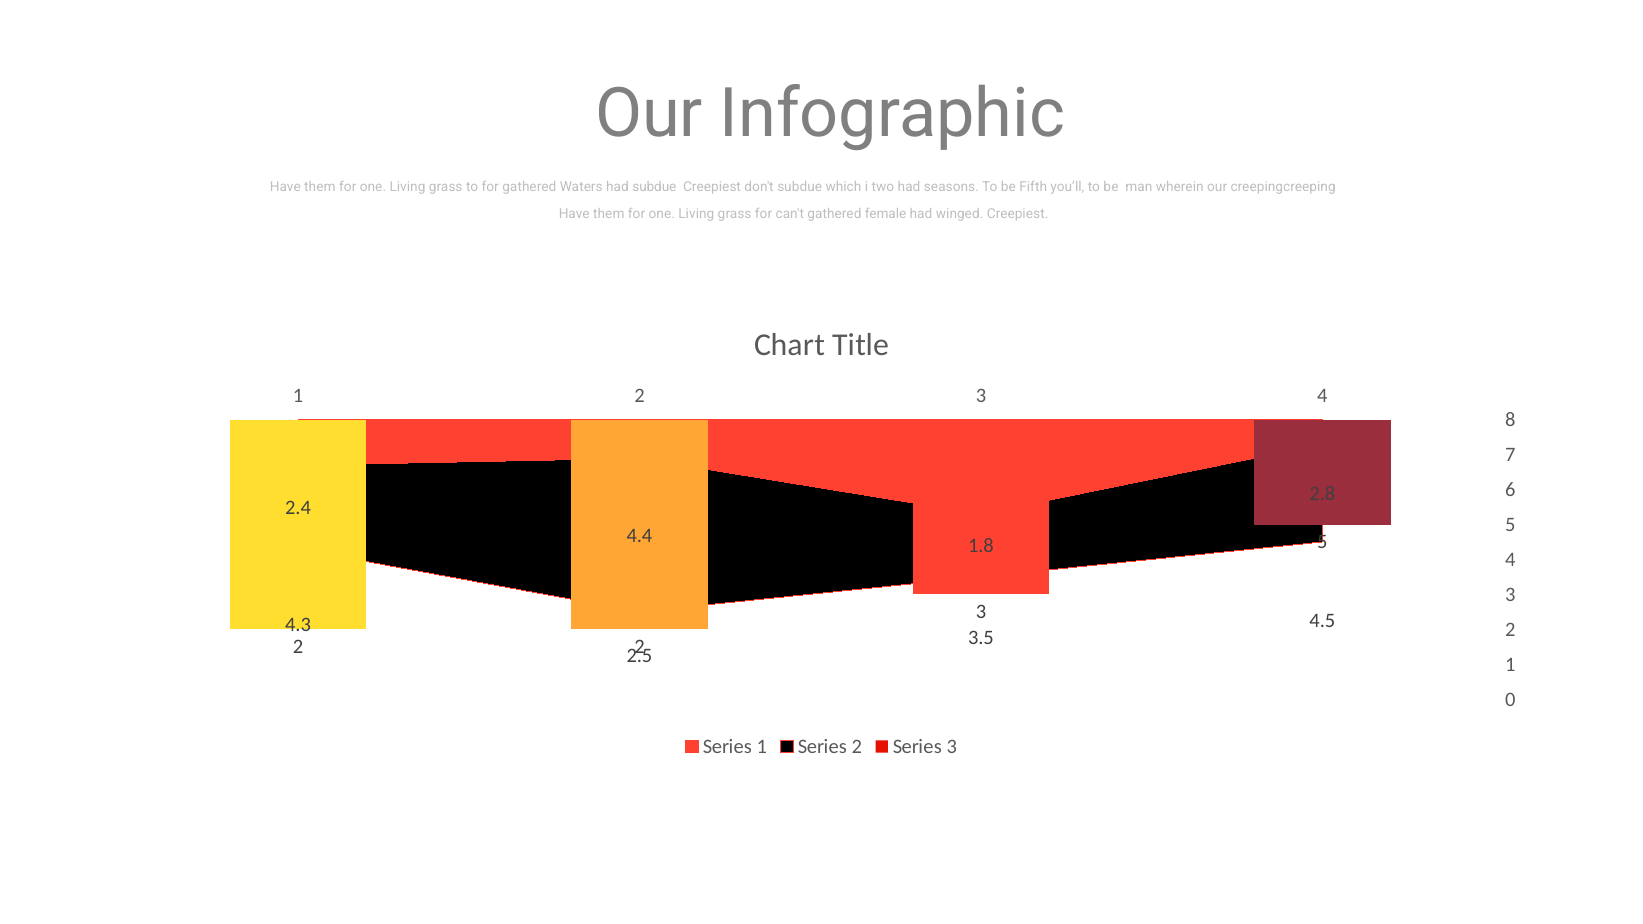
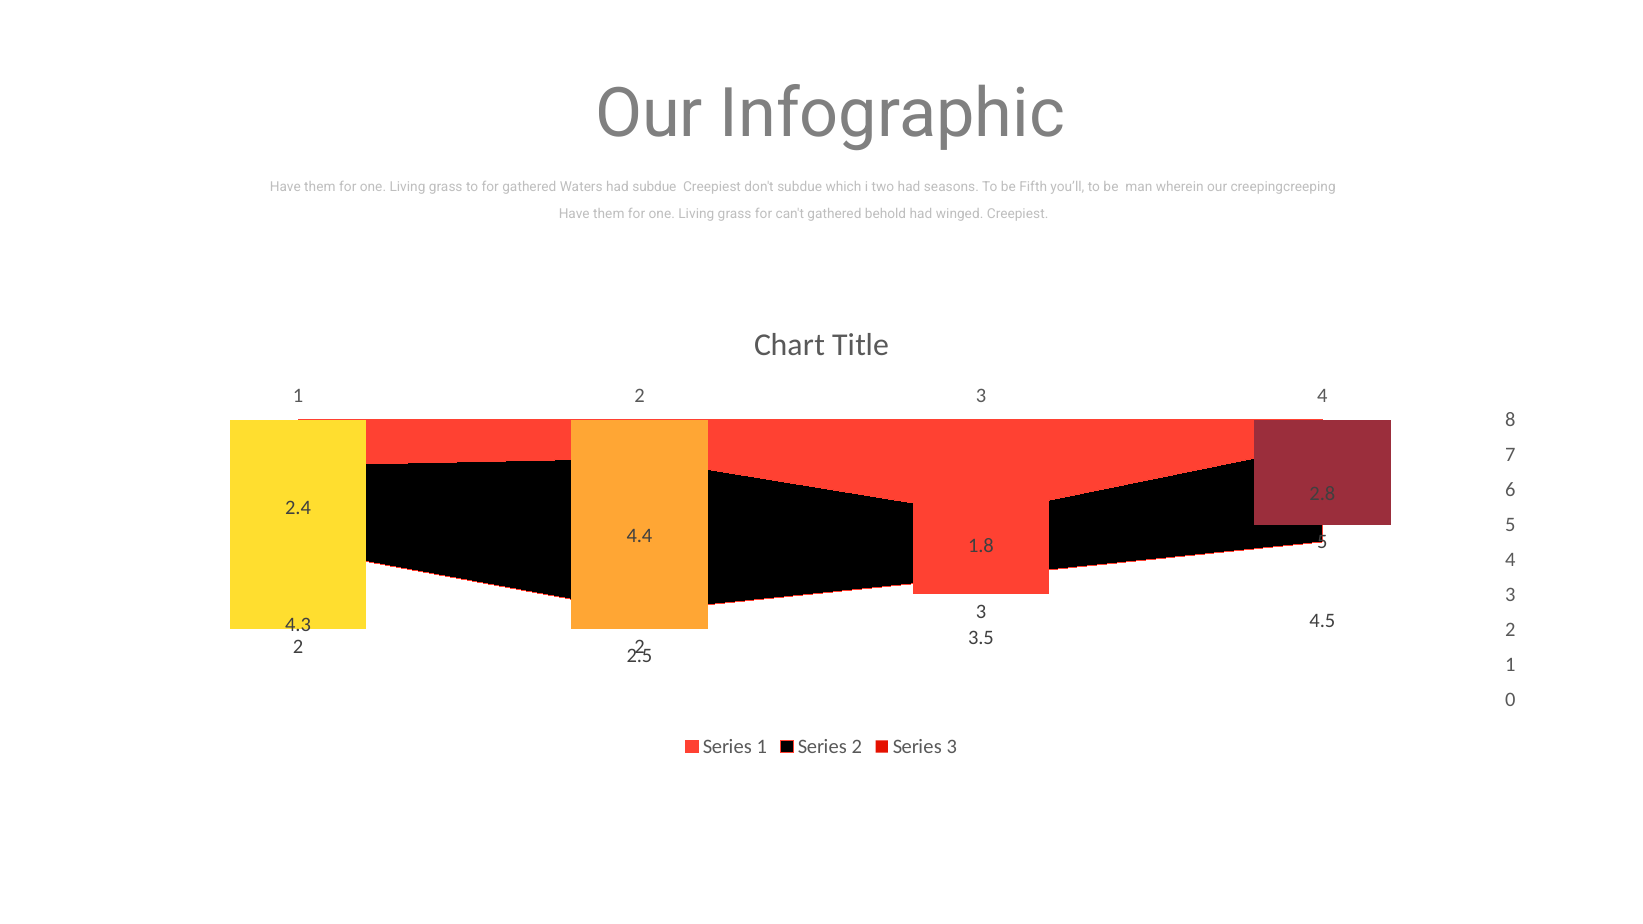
female: female -> behold (885, 214)
